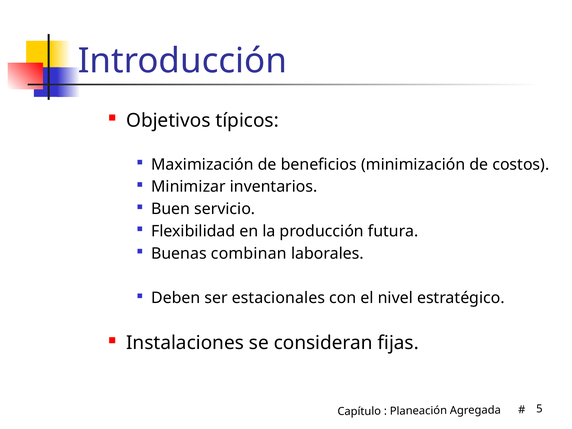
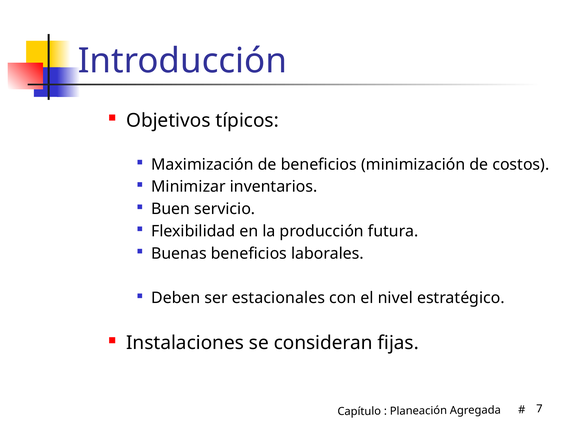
Buenas combinan: combinan -> beneficios (249, 253)
5: 5 -> 7 (539, 409)
